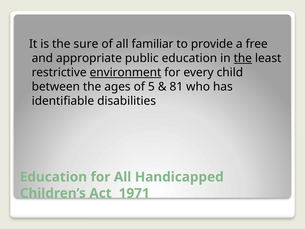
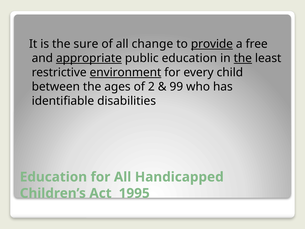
familiar: familiar -> change (152, 44)
provide underline: none -> present (212, 44)
appropriate underline: none -> present (89, 58)
5: 5 -> 2 (151, 87)
81: 81 -> 99 (176, 87)
1971: 1971 -> 1995 (134, 193)
